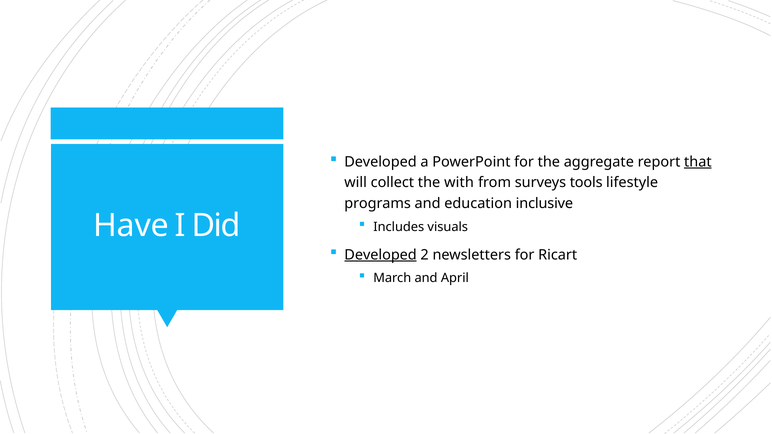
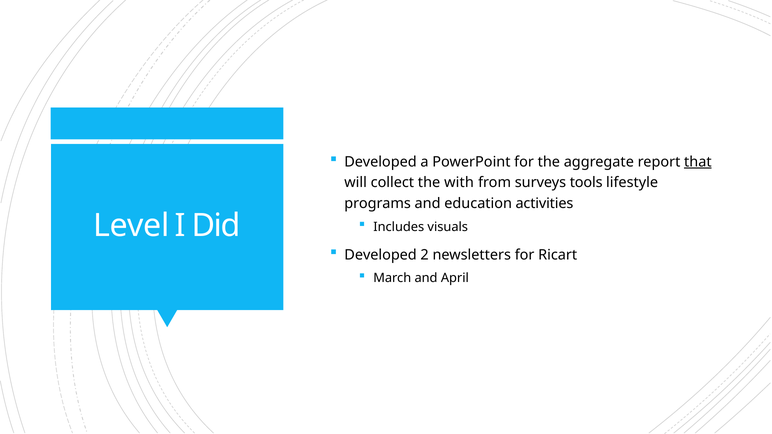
inclusive: inclusive -> activities (544, 204)
Have: Have -> Level (131, 226)
Developed underline: present -> none (381, 255)
